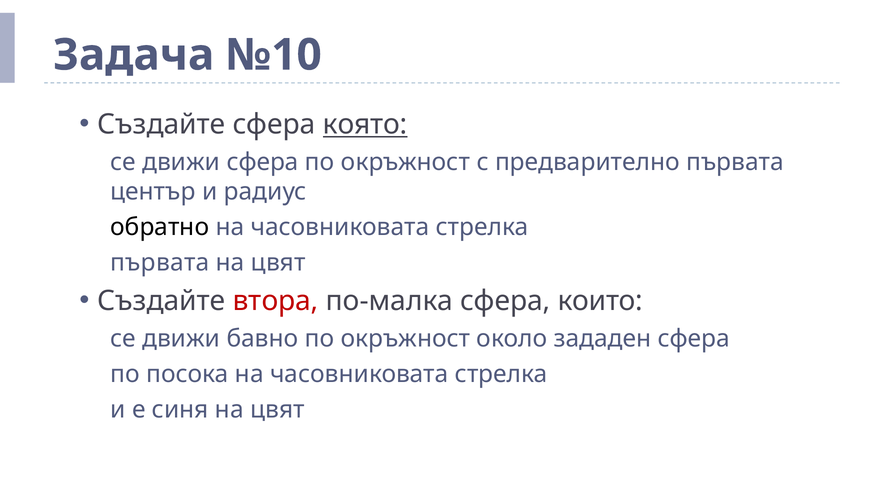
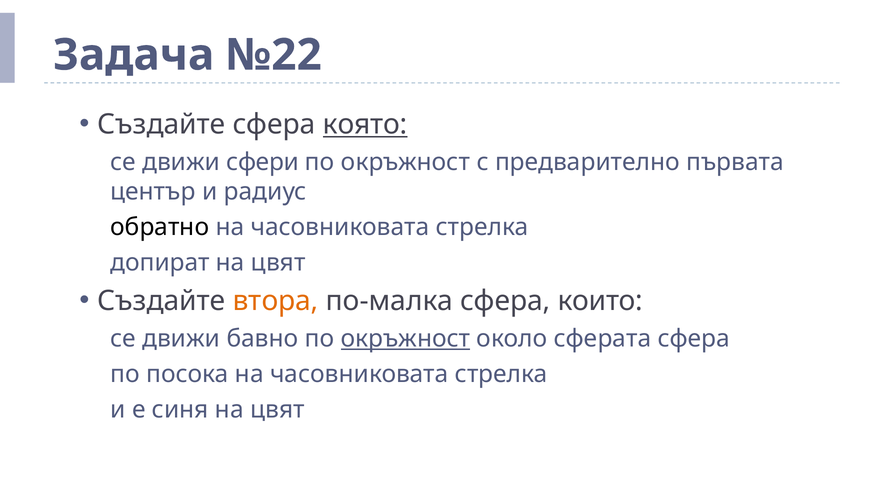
№10: №10 -> №22 (274, 55)
движи сфера: сфера -> сфери (263, 162)
първата: първата -> допират (160, 263)
втора colour: red -> orange (276, 301)
окръжност underline: none -> present (405, 339)
зададен: зададен -> сферата (602, 339)
